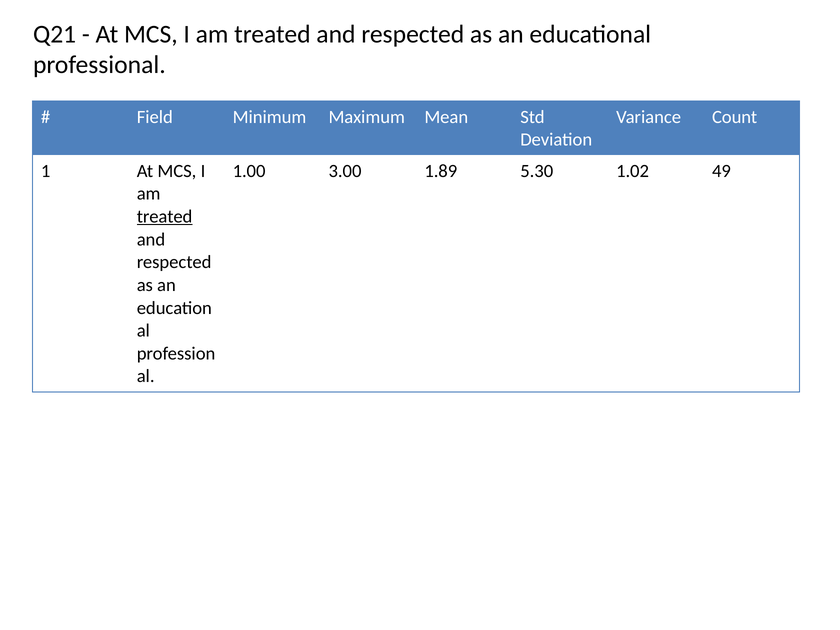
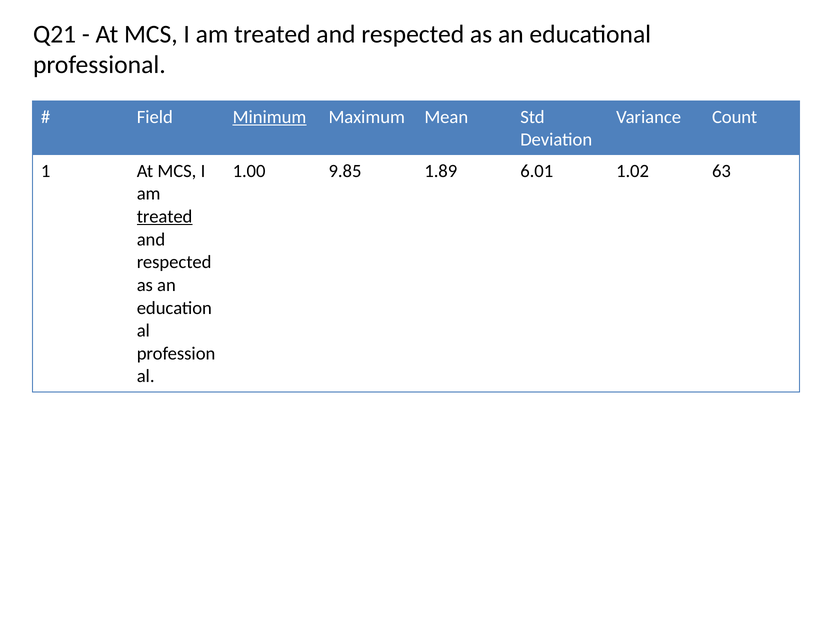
Minimum underline: none -> present (269, 117)
3.00: 3.00 -> 9.85 (345, 171)
5.30: 5.30 -> 6.01 (537, 171)
49: 49 -> 63 (721, 171)
